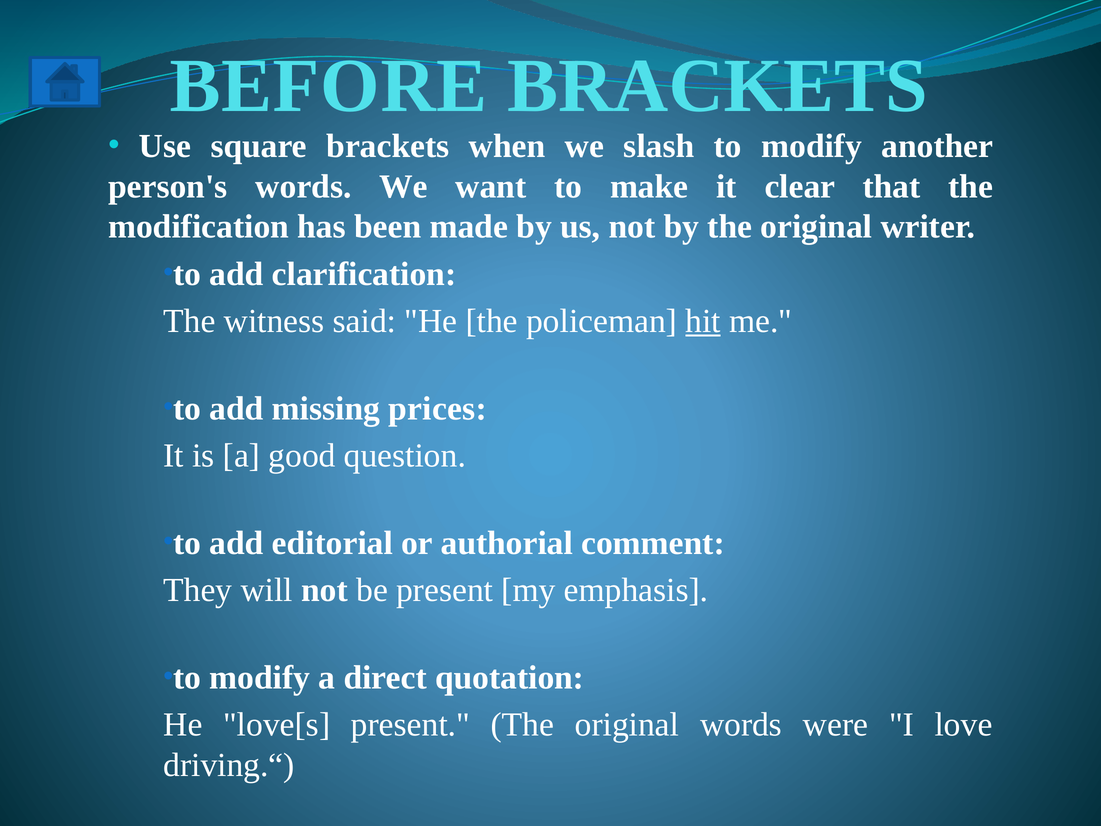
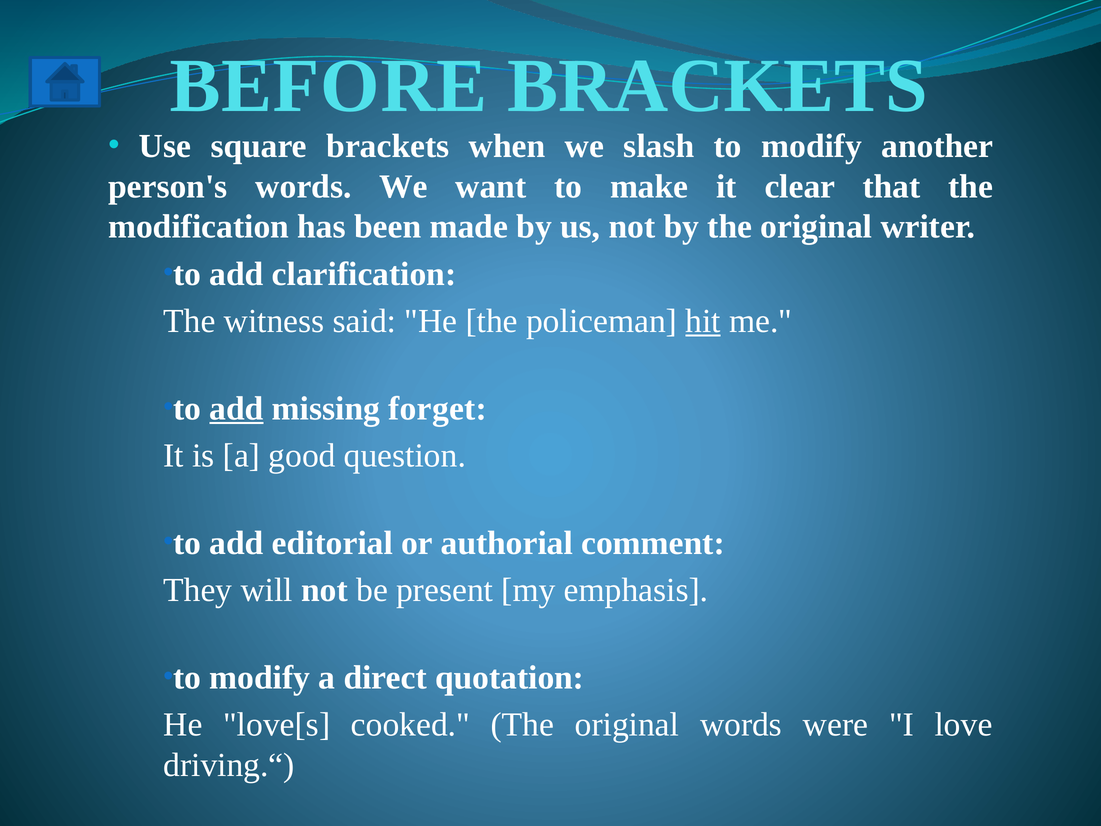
add underline: none -> present (237, 408)
prices: prices -> forget (438, 408)
love[s present: present -> cooked (410, 724)
